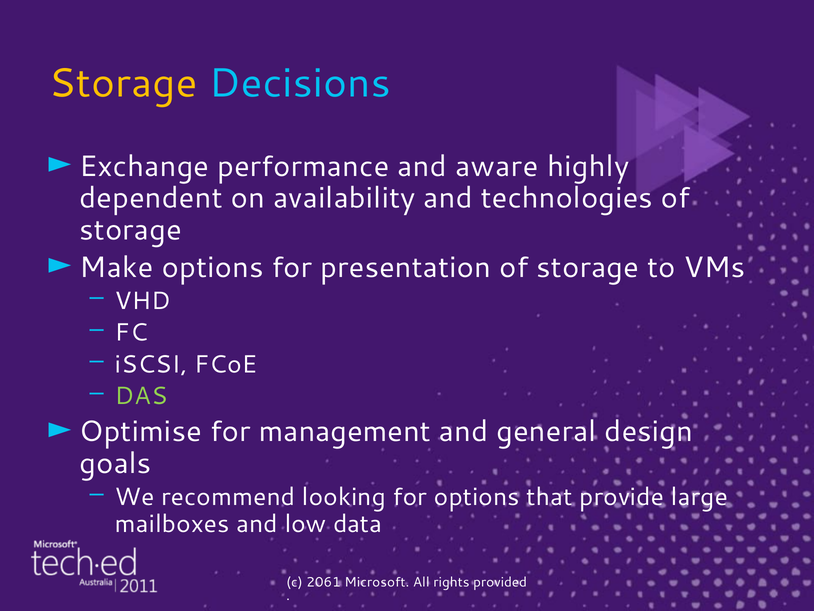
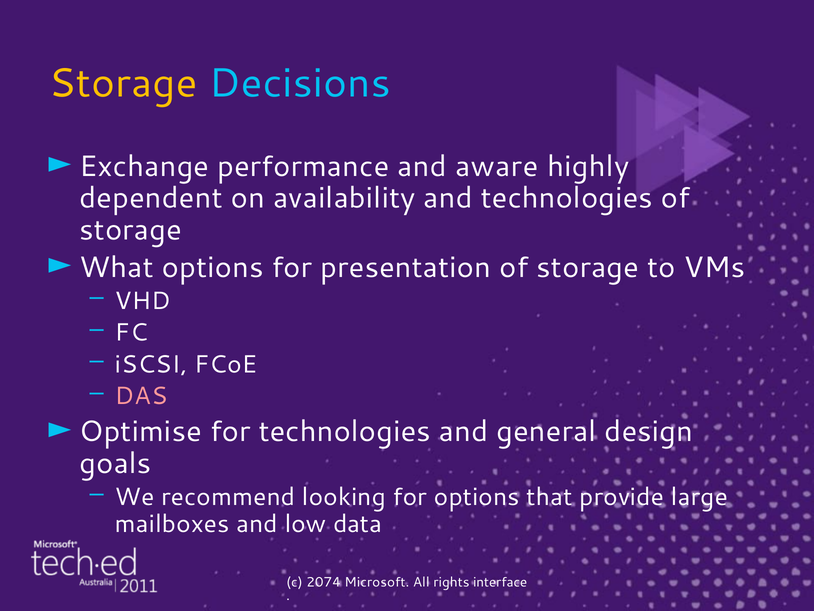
Make: Make -> What (117, 267)
DAS colour: light green -> pink (141, 396)
for management: management -> technologies (345, 431)
2061: 2061 -> 2074 (324, 582)
provided: provided -> interface (500, 582)
